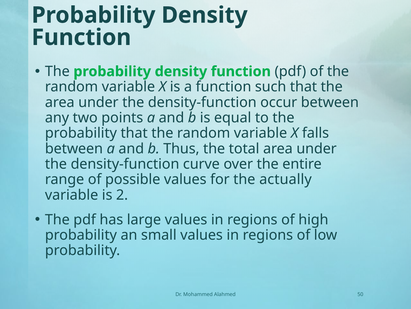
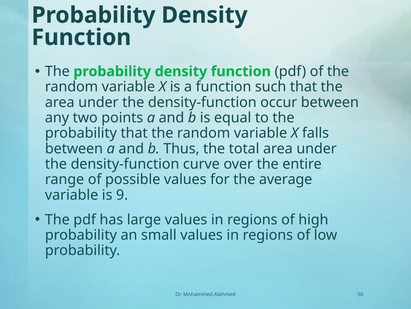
actually: actually -> average (286, 179)
2: 2 -> 9 (122, 195)
